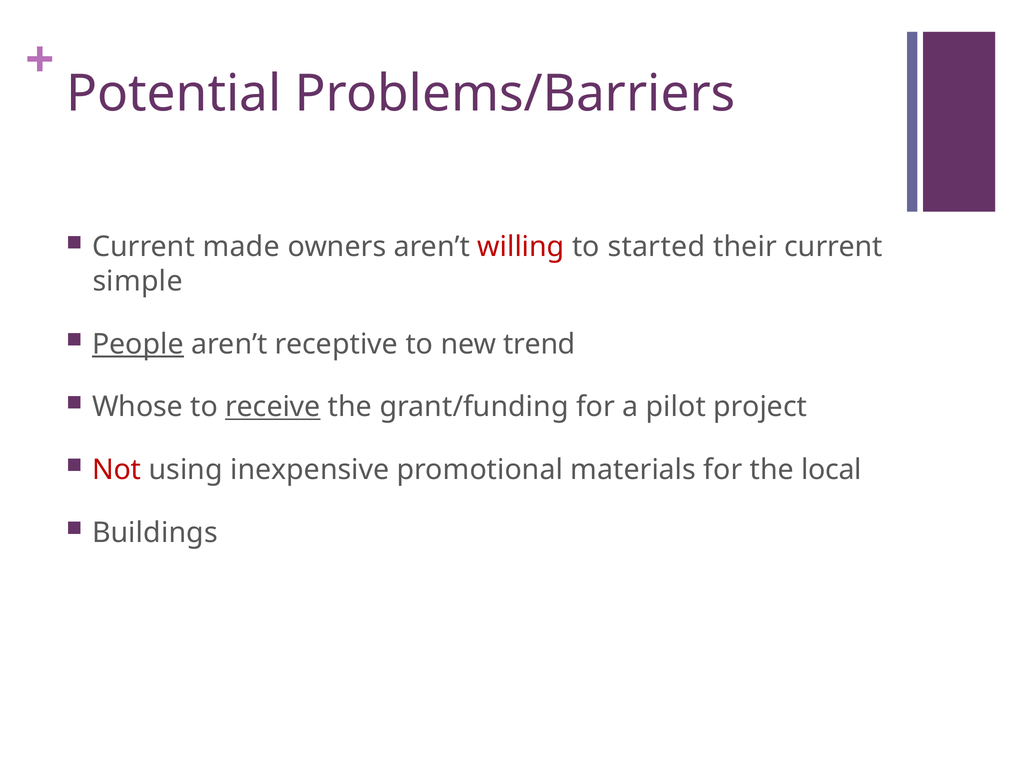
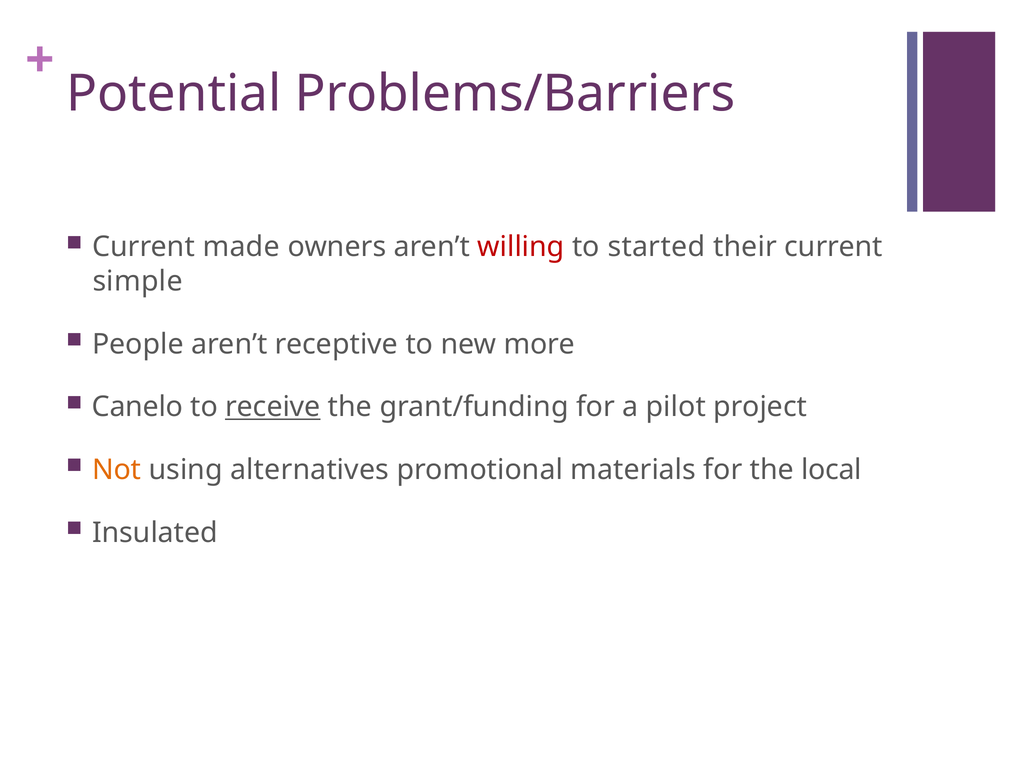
People underline: present -> none (138, 344)
trend: trend -> more (539, 344)
Whose: Whose -> Canelo (138, 407)
Not colour: red -> orange (117, 470)
inexpensive: inexpensive -> alternatives (310, 470)
Buildings: Buildings -> Insulated (155, 533)
